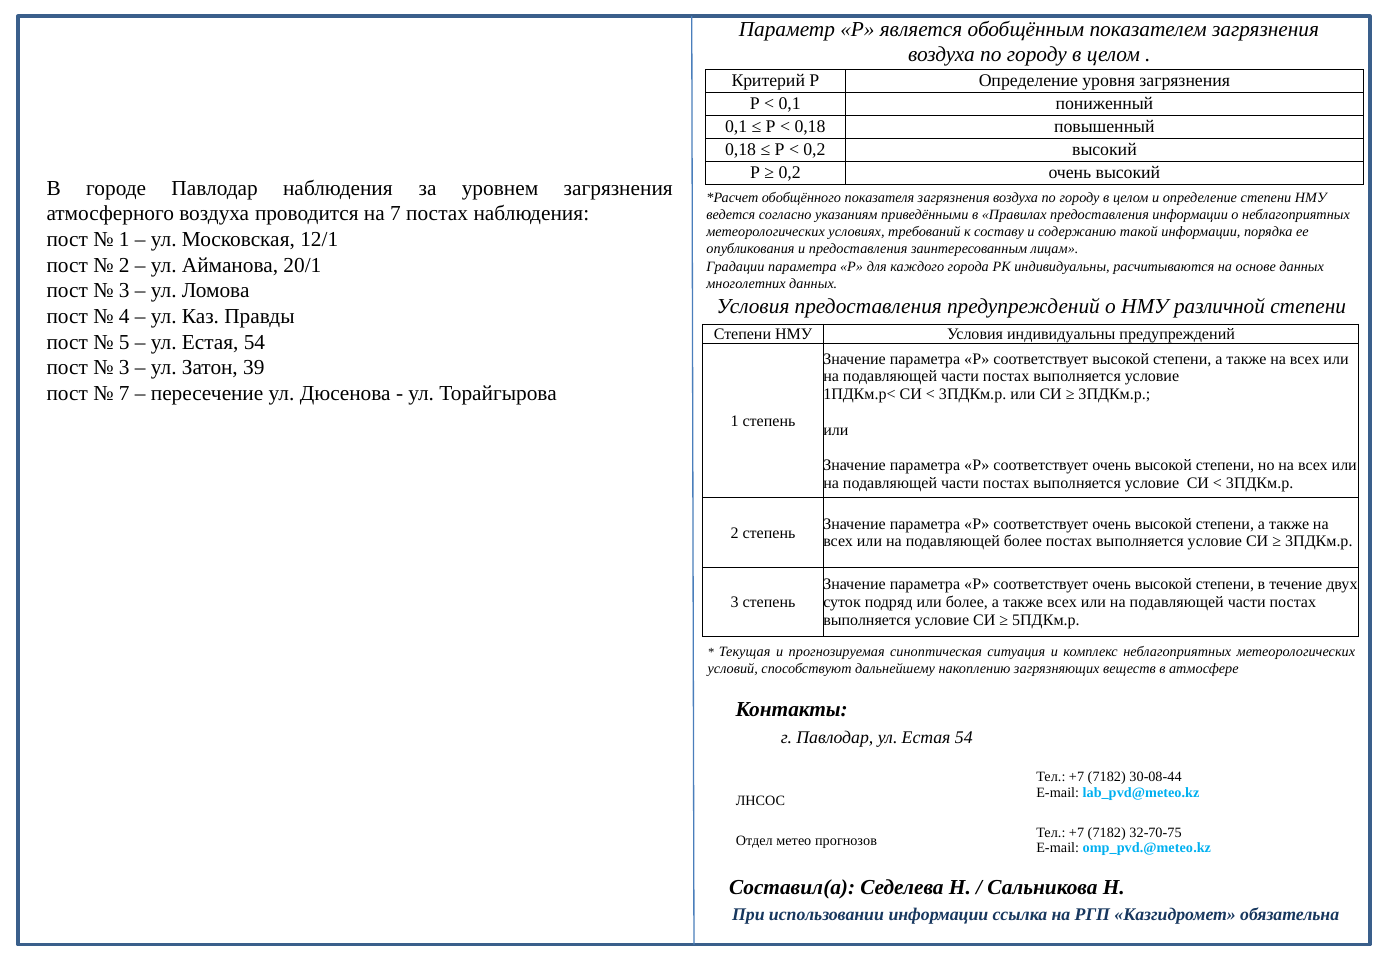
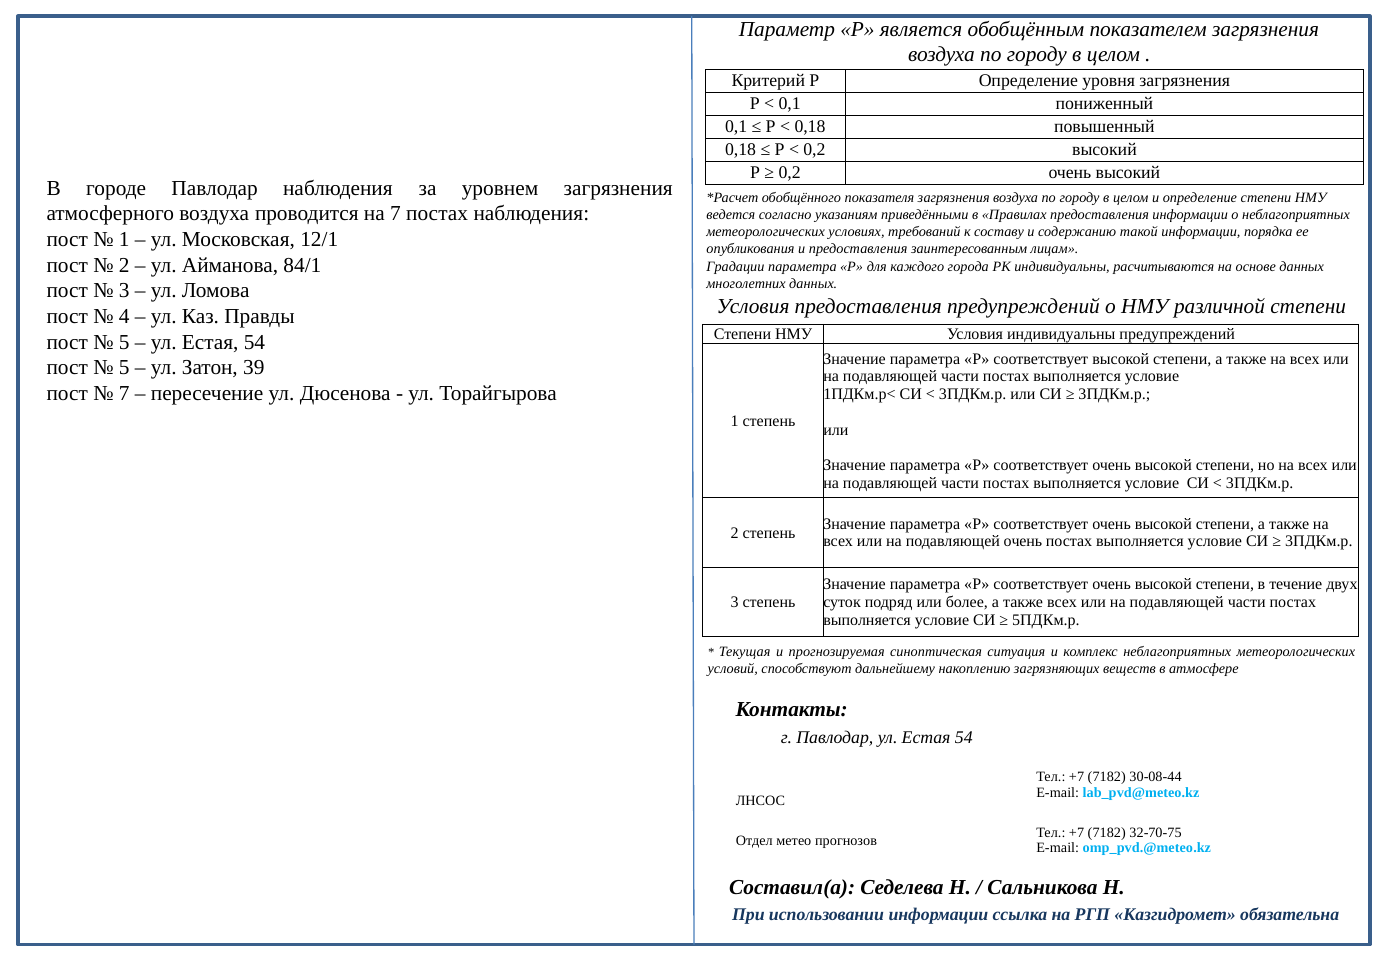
20/1: 20/1 -> 84/1 (302, 265)
3: 3 -> 5 (124, 368)
подавляющей более: более -> очень (1023, 542)
